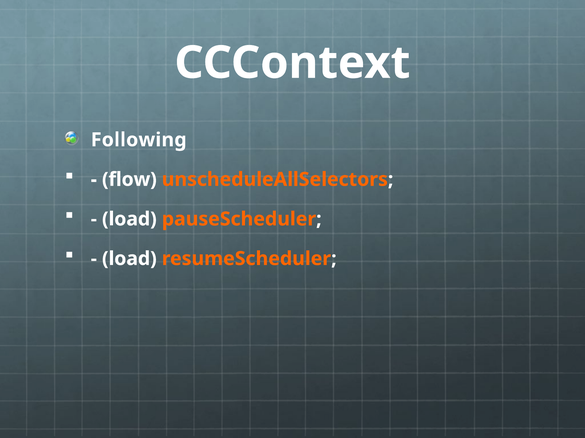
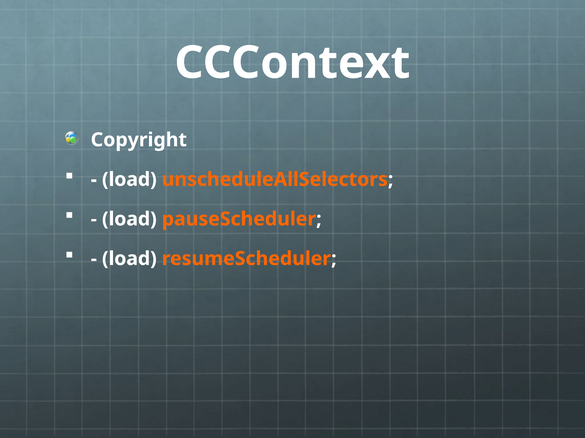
Following: Following -> Copyright (139, 140)
flow: flow -> load (129, 180)
